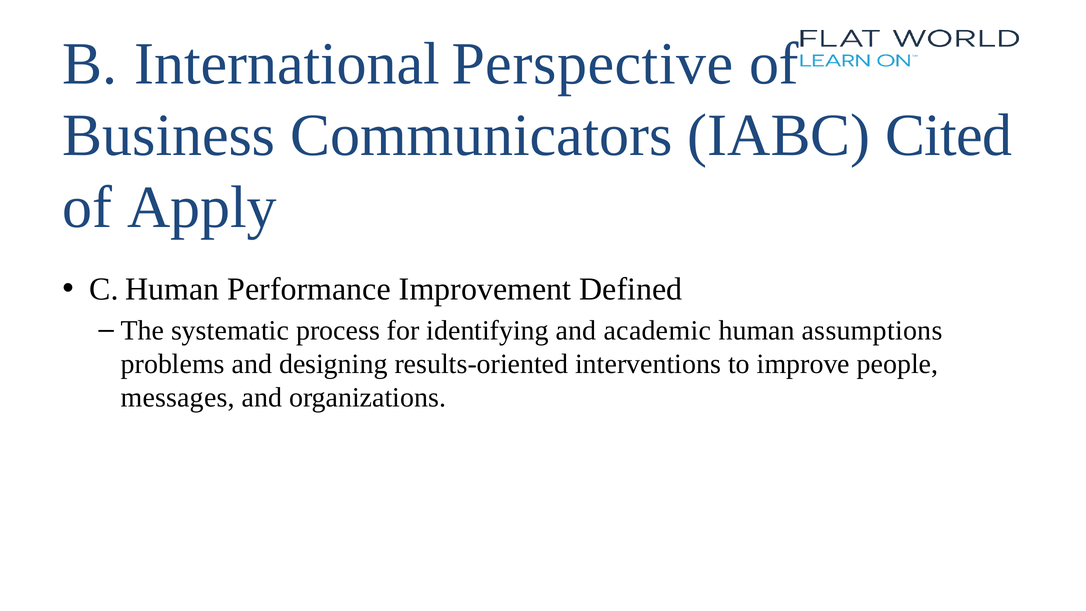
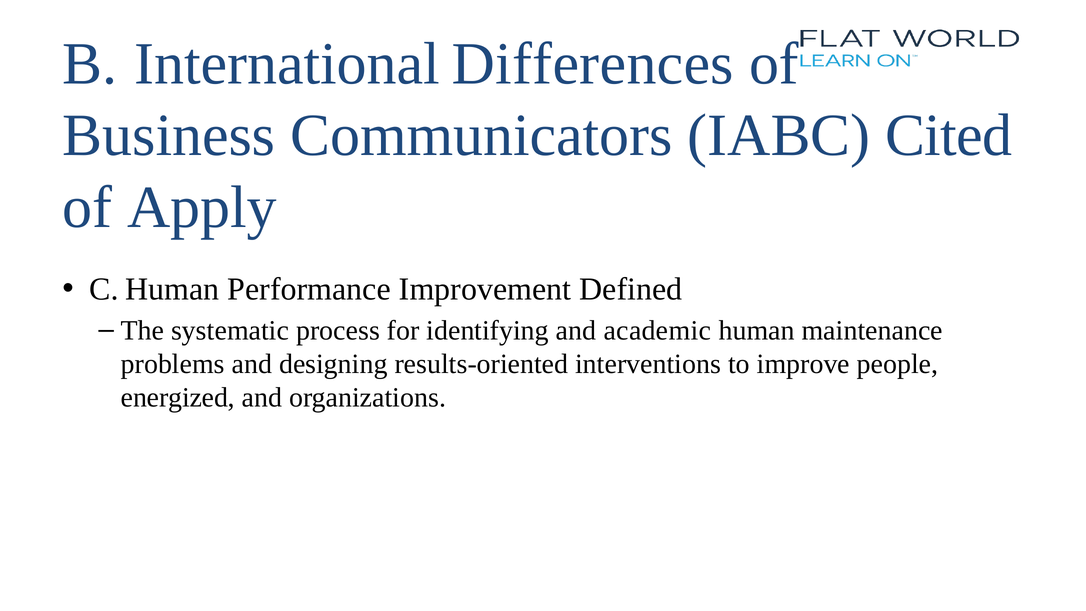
Perspective: Perspective -> Differences (593, 64)
assumptions: assumptions -> maintenance (872, 330)
messages: messages -> energized (178, 397)
